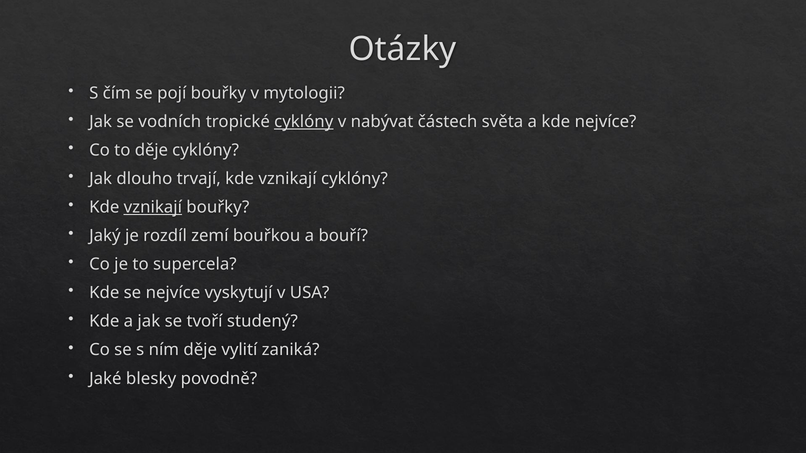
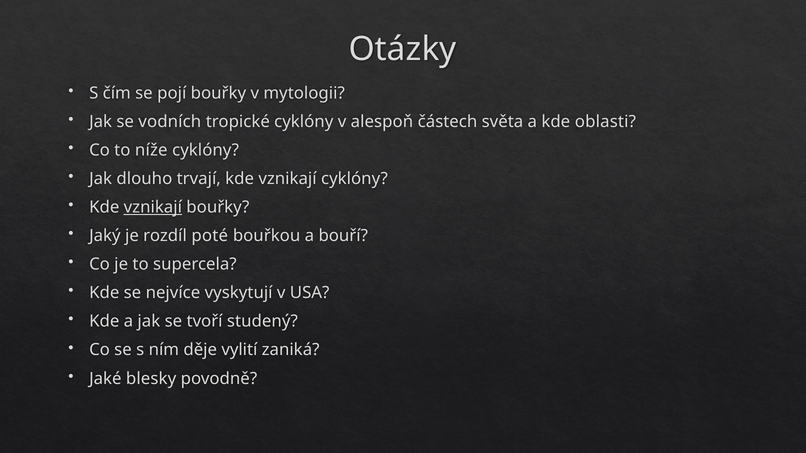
cyklóny underline: present -> none (304, 122)
nabývat: nabývat -> alespoň (382, 122)
kde nejvíce: nejvíce -> oblasti (605, 122)
to děje: děje -> níže (151, 150)
zemí: zemí -> poté (210, 236)
